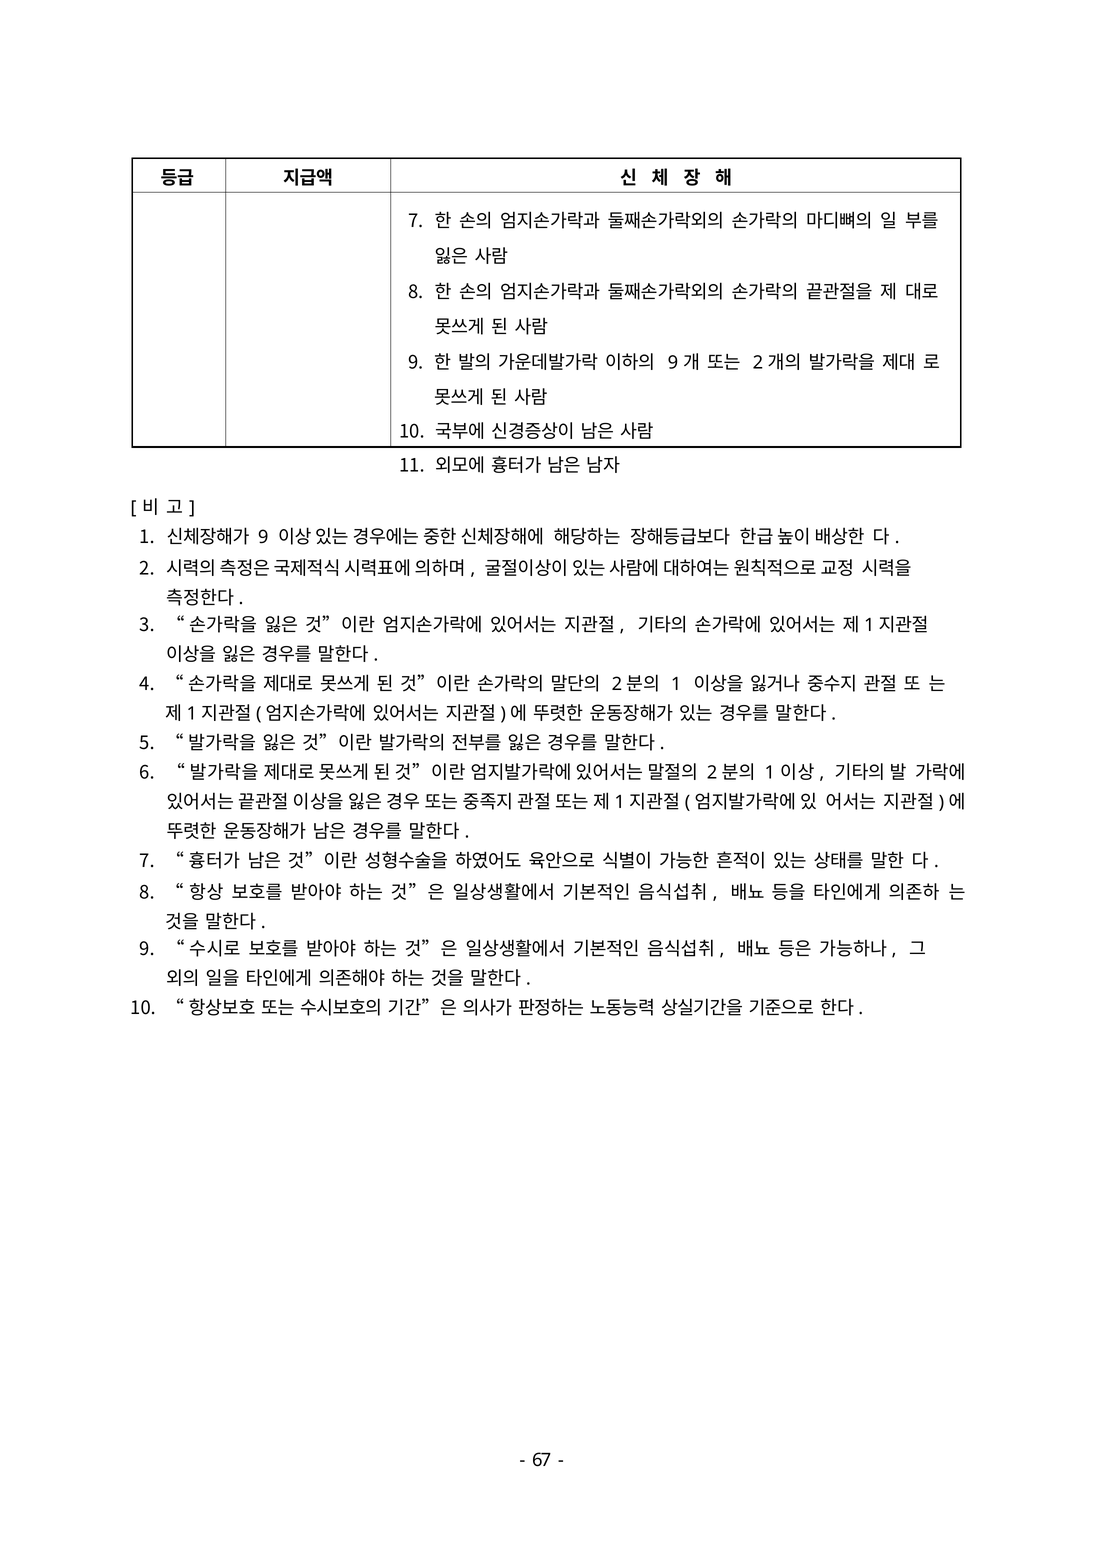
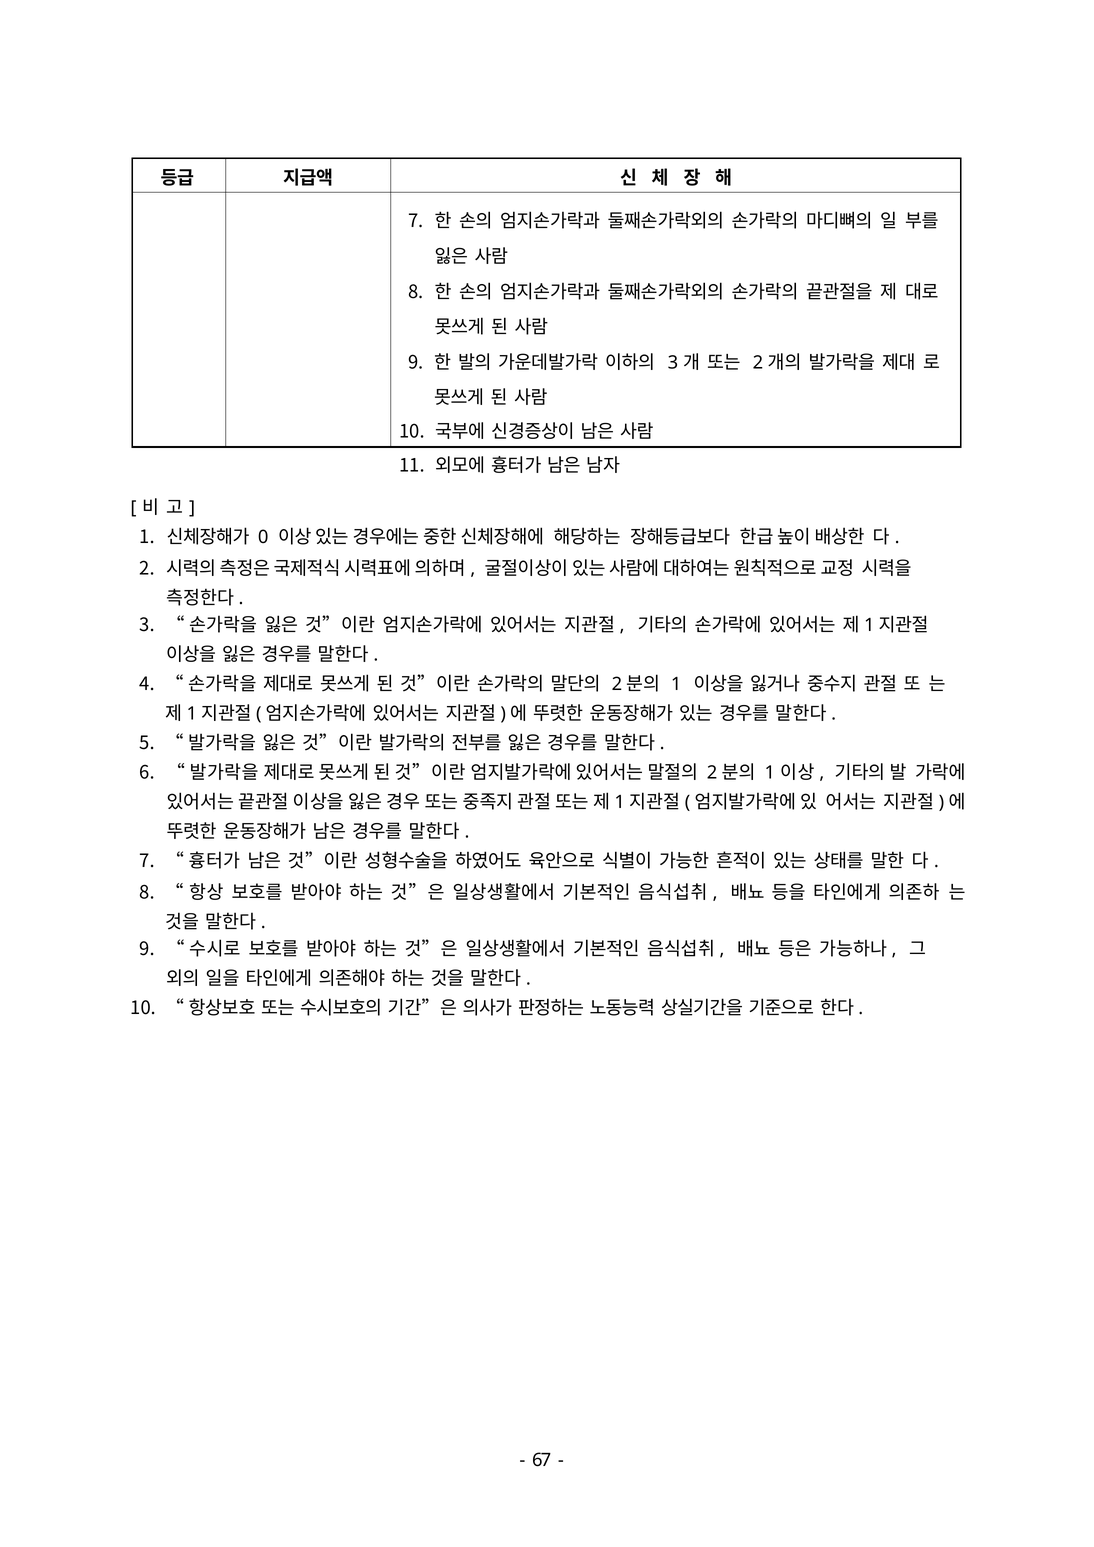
9: 9 -> 3 (673, 362)
9: 9 -> 0 (263, 537)
